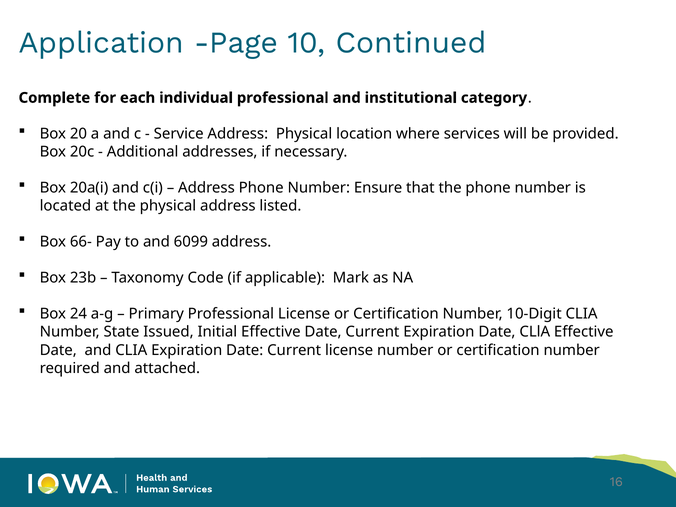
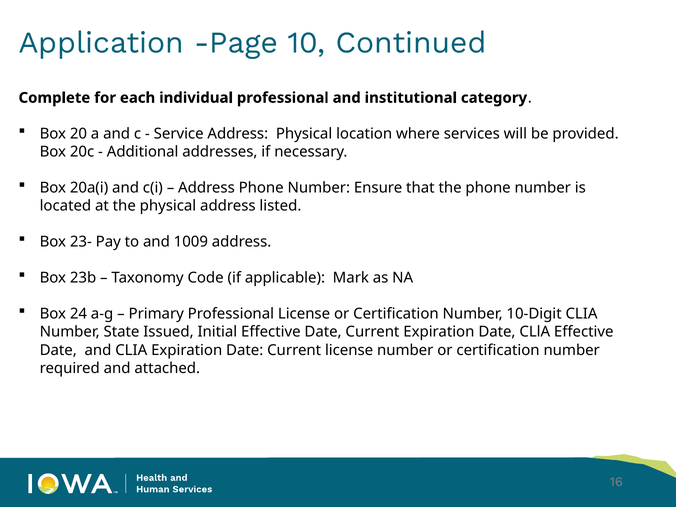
66-: 66- -> 23- (81, 242)
6099: 6099 -> 1009 (191, 242)
